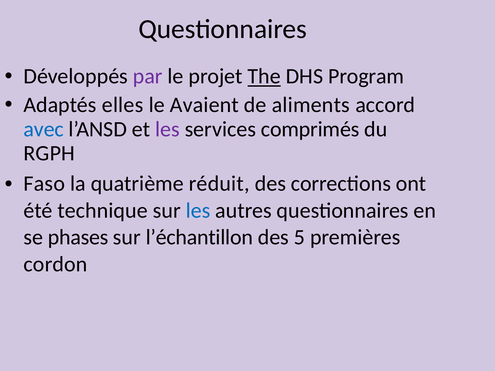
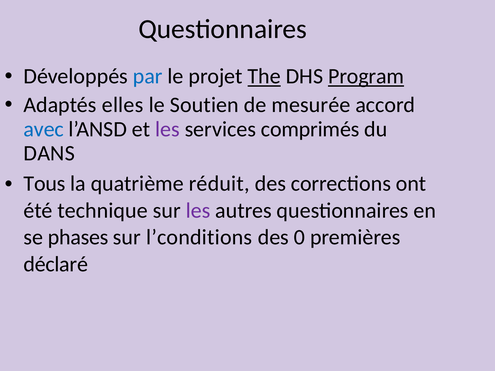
par colour: purple -> blue (148, 76)
Program underline: none -> present (366, 76)
Avaient: Avaient -> Soutien (204, 105)
aliments: aliments -> mesurée (311, 105)
RGPH: RGPH -> DANS (49, 153)
Faso: Faso -> Tous (44, 184)
les colour: blue -> purple (198, 211)
l’échantillon: l’échantillon -> l’conditions (199, 237)
5: 5 -> 0 (299, 237)
cordon: cordon -> déclaré (56, 264)
